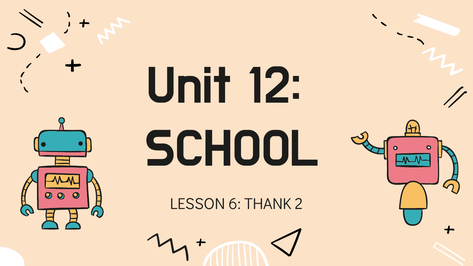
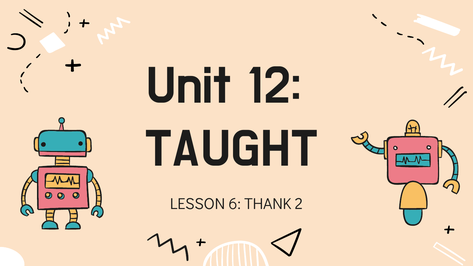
SCHOOL: SCHOOL -> TAUGHT (231, 148)
